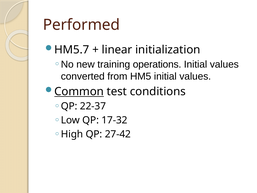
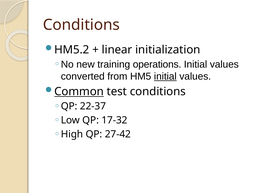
Performed: Performed -> Conditions (81, 25)
HM5.7: HM5.7 -> HM5.2 (72, 50)
initial underline: none -> present (165, 76)
